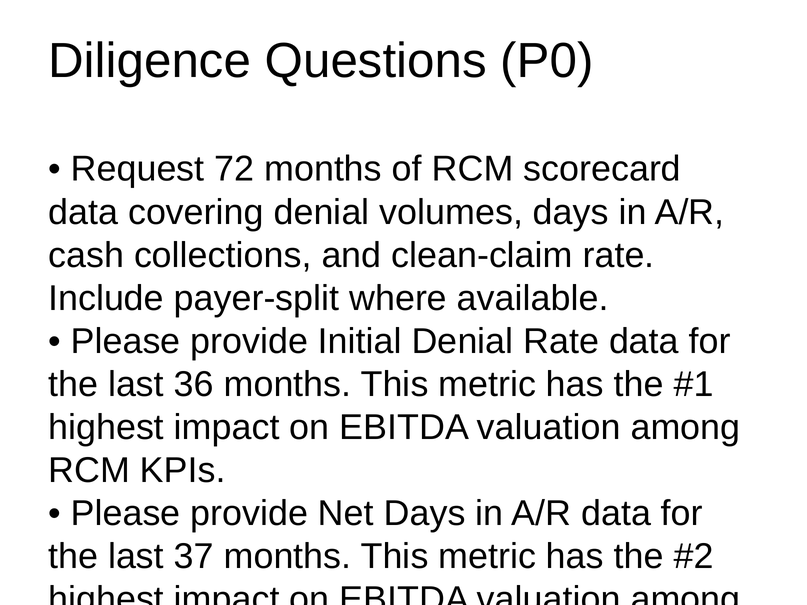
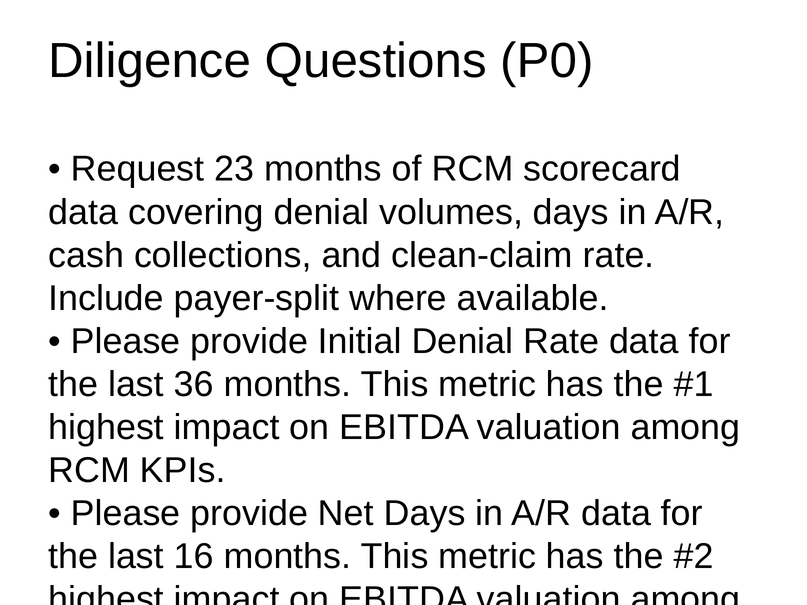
72: 72 -> 23 (234, 169)
37: 37 -> 16 (194, 557)
